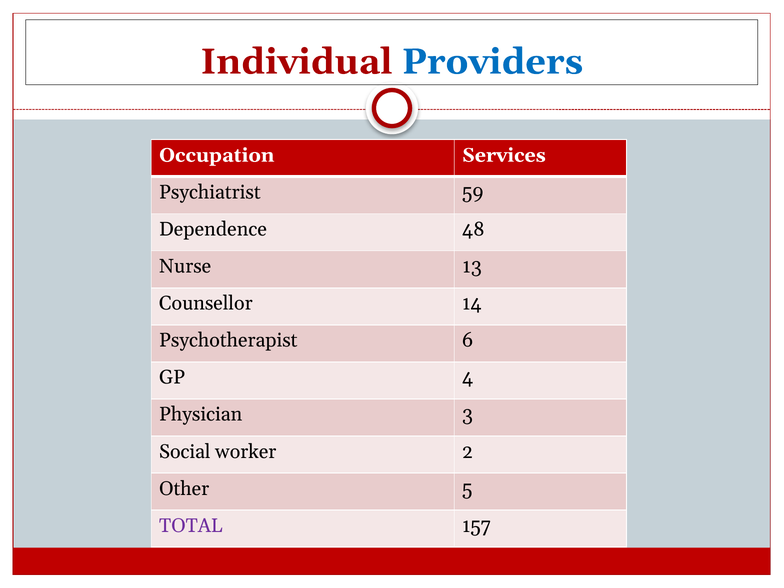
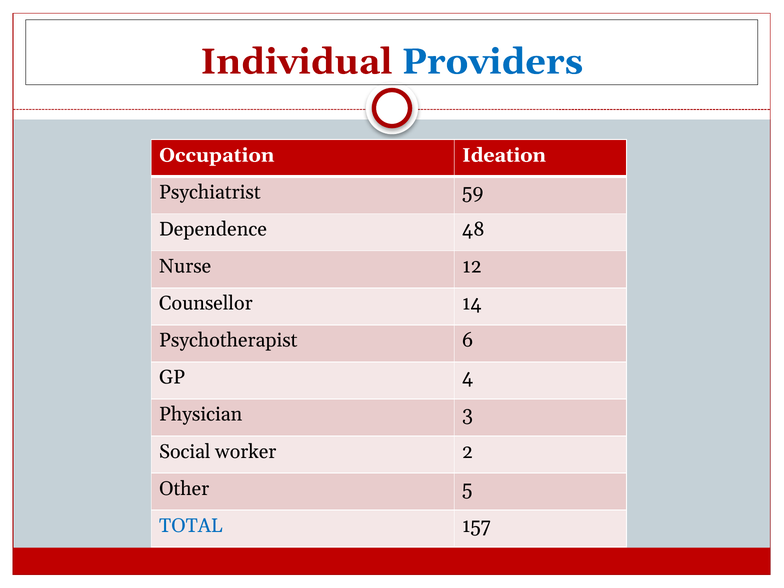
Services: Services -> Ideation (504, 155)
13: 13 -> 12 (472, 266)
TOTAL colour: purple -> blue (191, 526)
